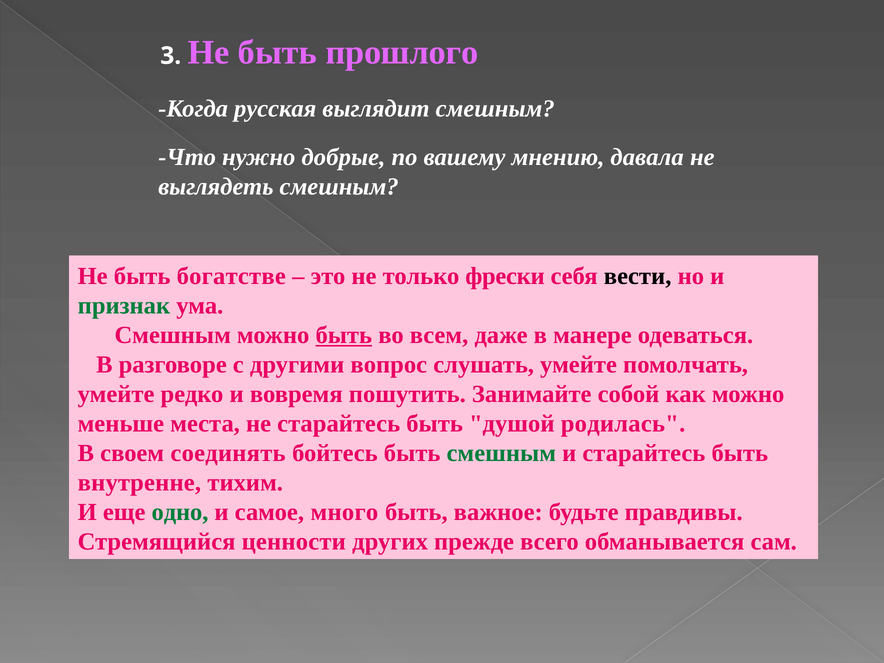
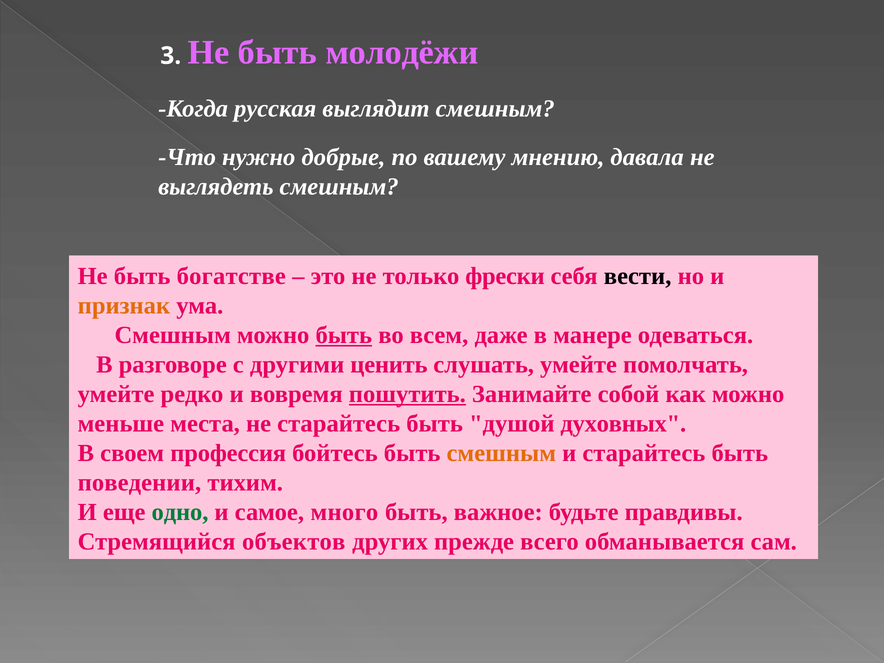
прошлого: прошлого -> молодёжи (402, 53)
признак colour: green -> orange (124, 306)
вопрос: вопрос -> ценить (389, 365)
пошутить underline: none -> present (407, 394)
родилась: родилась -> духовных (623, 424)
соединять: соединять -> профессия (228, 453)
смешным colour: green -> orange (501, 453)
внутренне: внутренне -> поведении (139, 483)
ценности: ценности -> объектов (294, 542)
